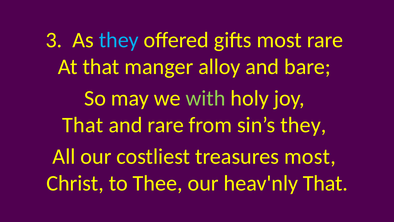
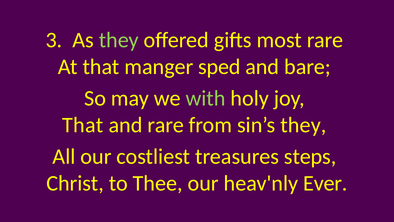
they colour: light blue -> light green (119, 40)
alloy: alloy -> sped (219, 67)
treasures most: most -> steps (310, 156)
heav'nly That: That -> Ever (325, 183)
